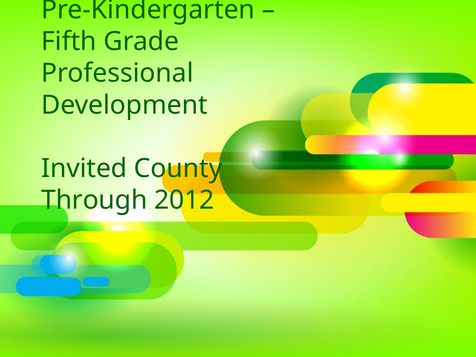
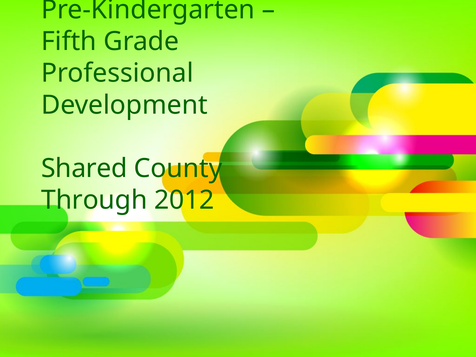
Invited: Invited -> Shared (84, 168)
